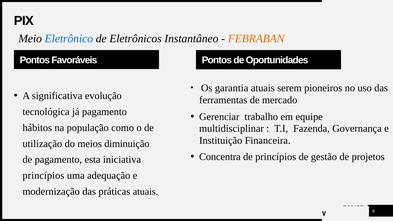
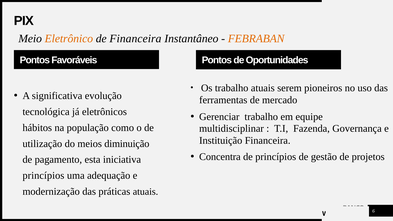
Eletrônico colour: blue -> orange (69, 39)
de Eletrônicos: Eletrônicos -> Financeira (135, 39)
Os garantia: garantia -> trabalho (232, 88)
já pagamento: pagamento -> eletrônicos (104, 112)
